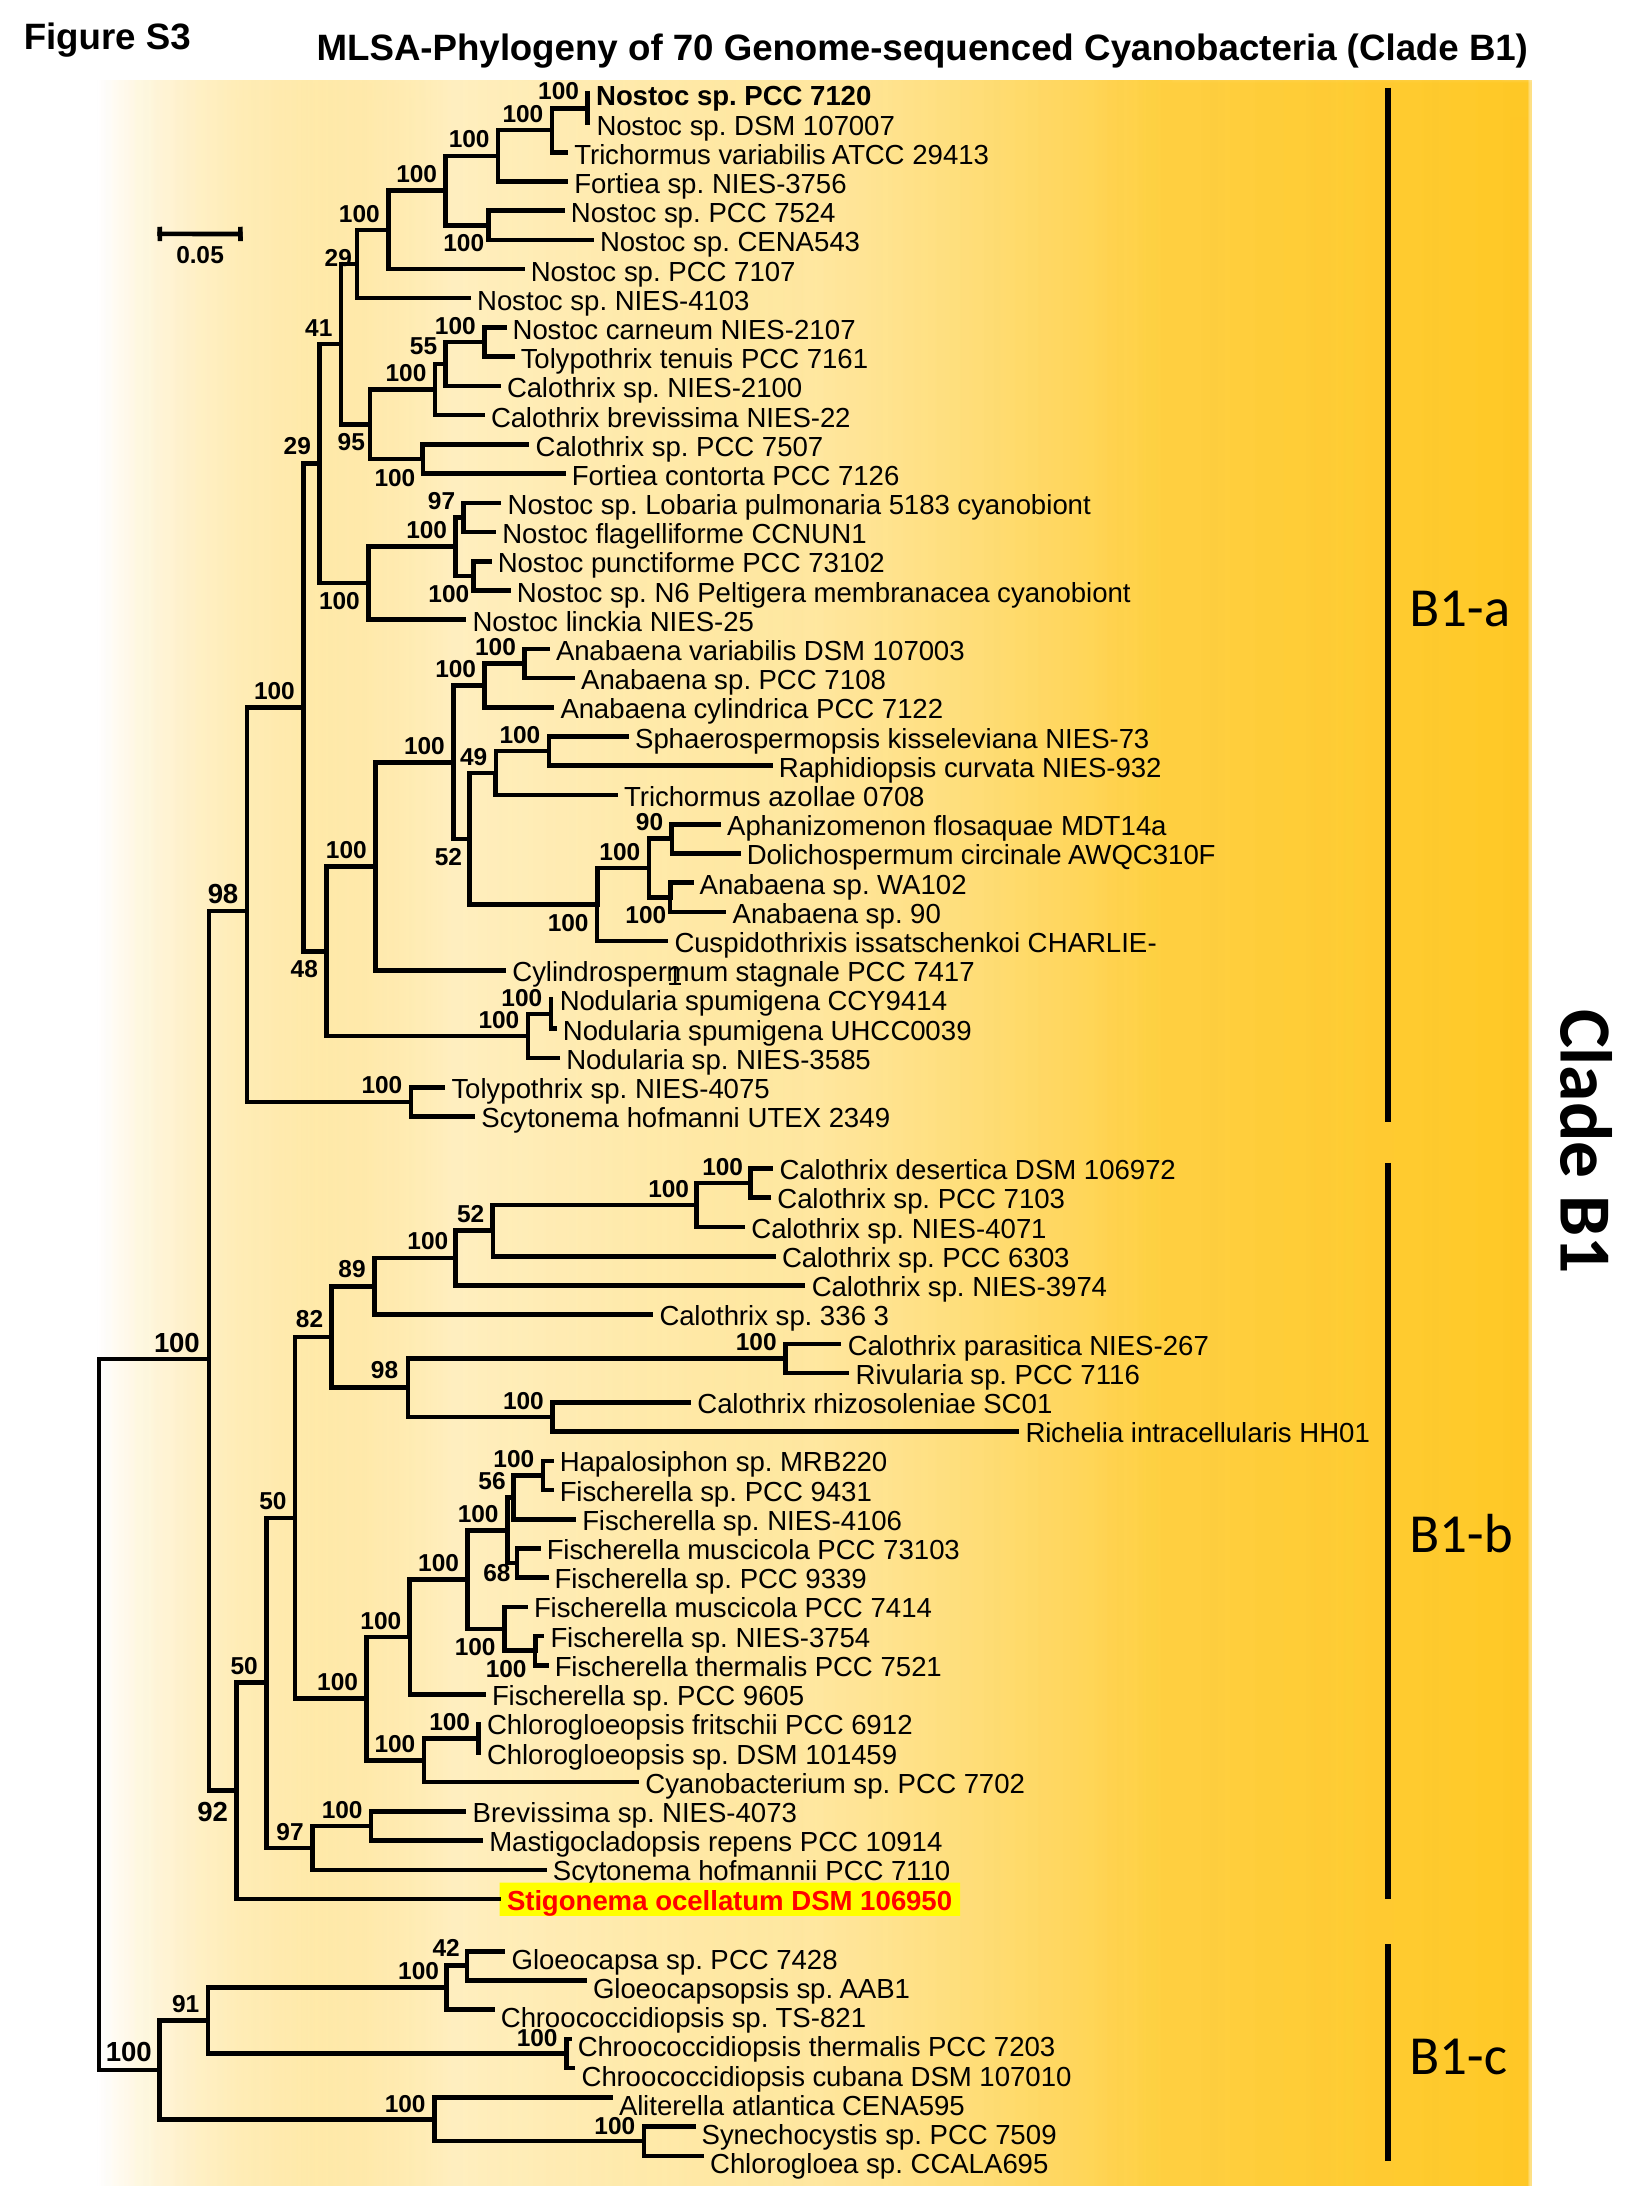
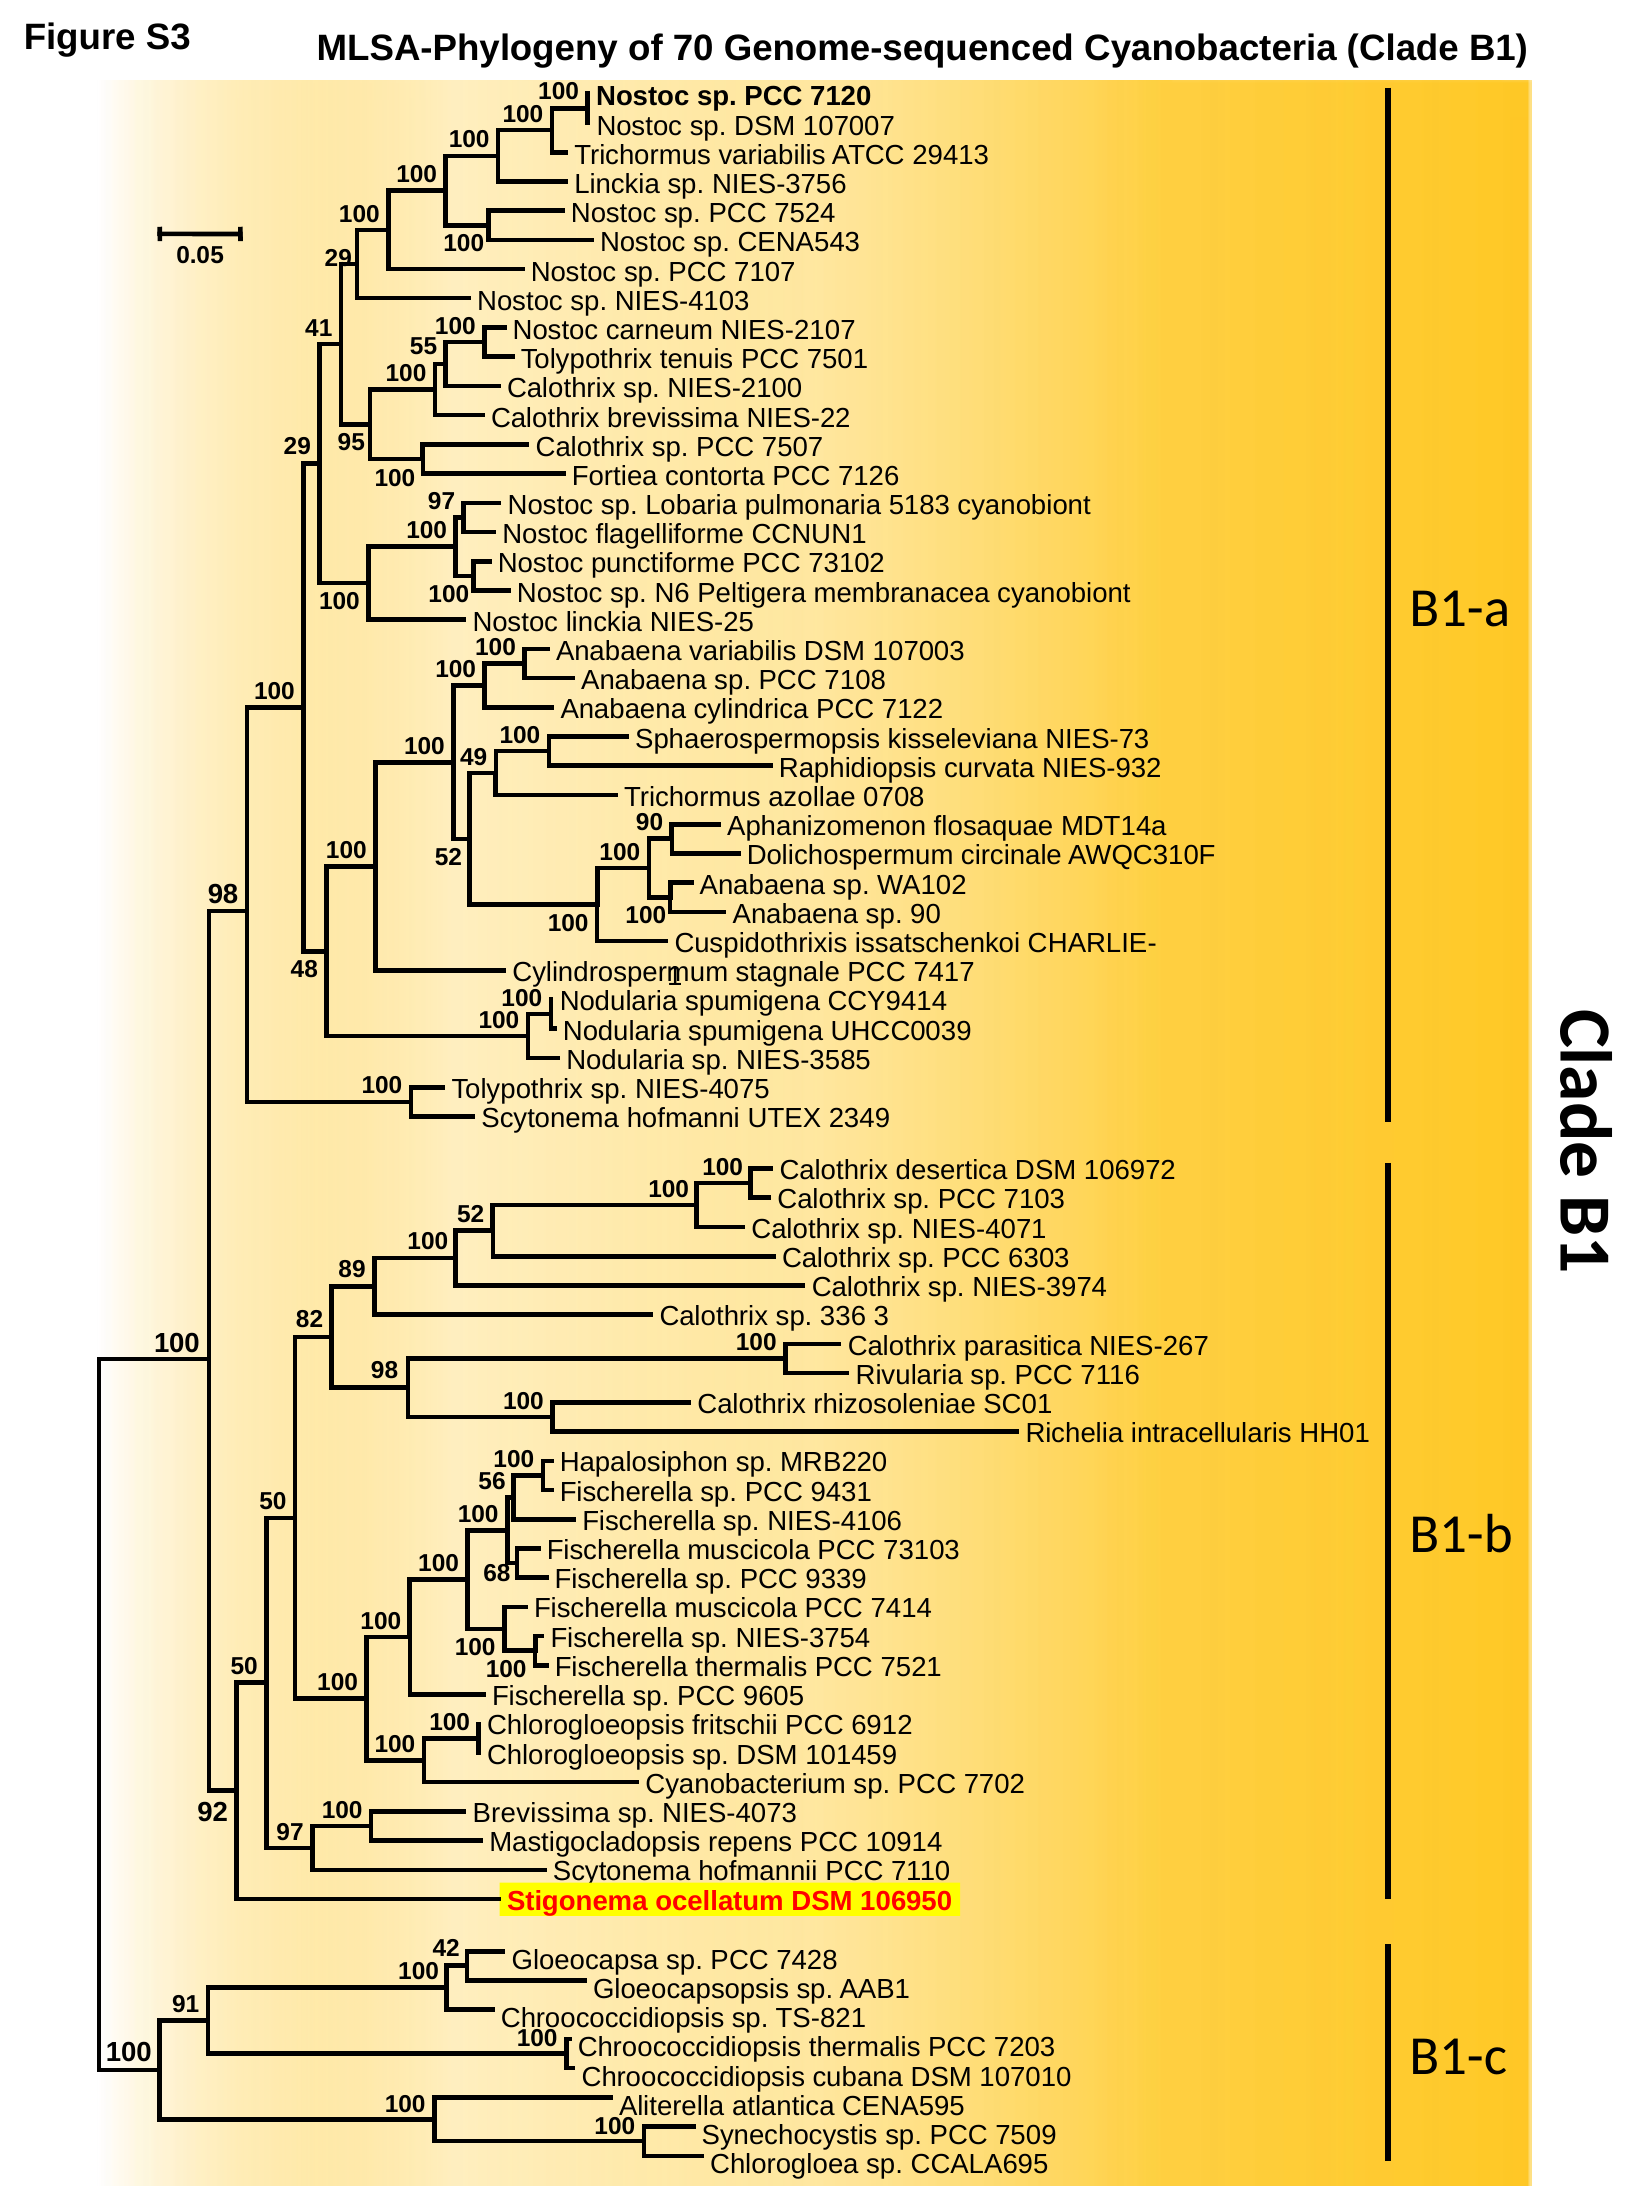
Fortiea: Fortiea -> Linckia (617, 184)
7161: 7161 -> 7501 (837, 360)
